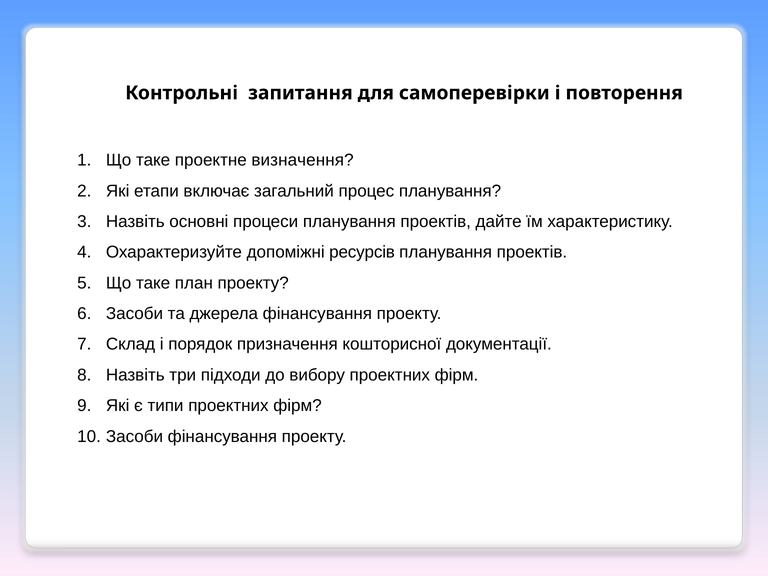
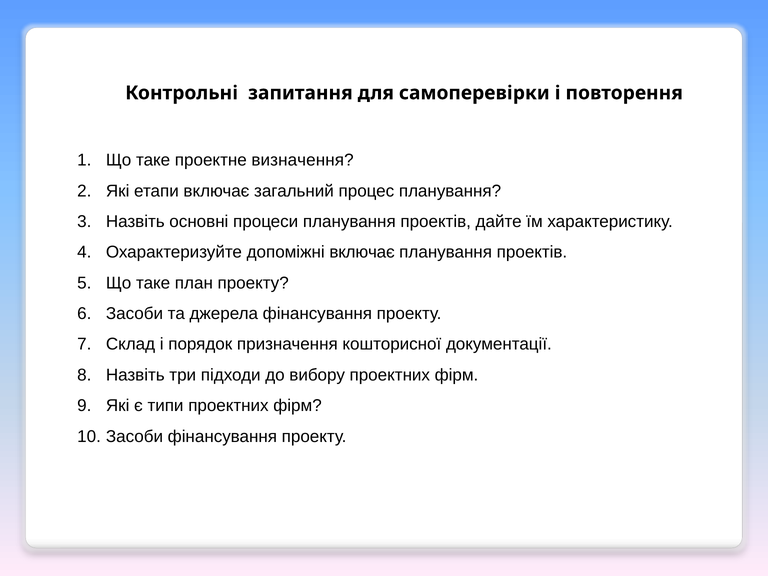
допоміжні ресурсів: ресурсів -> включає (362, 252)
